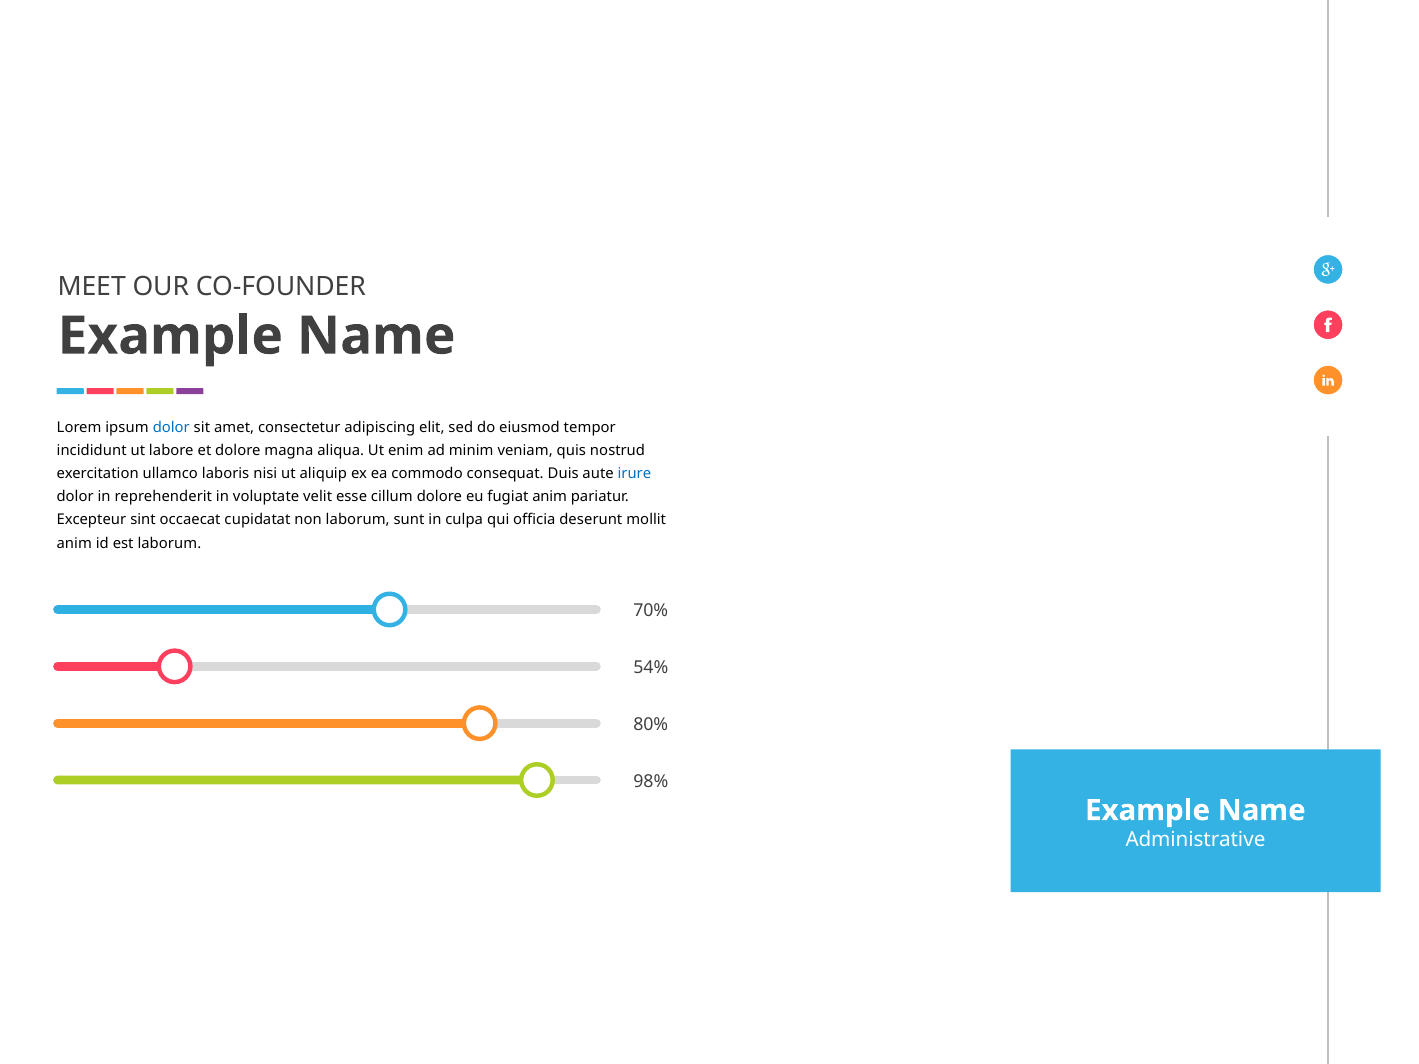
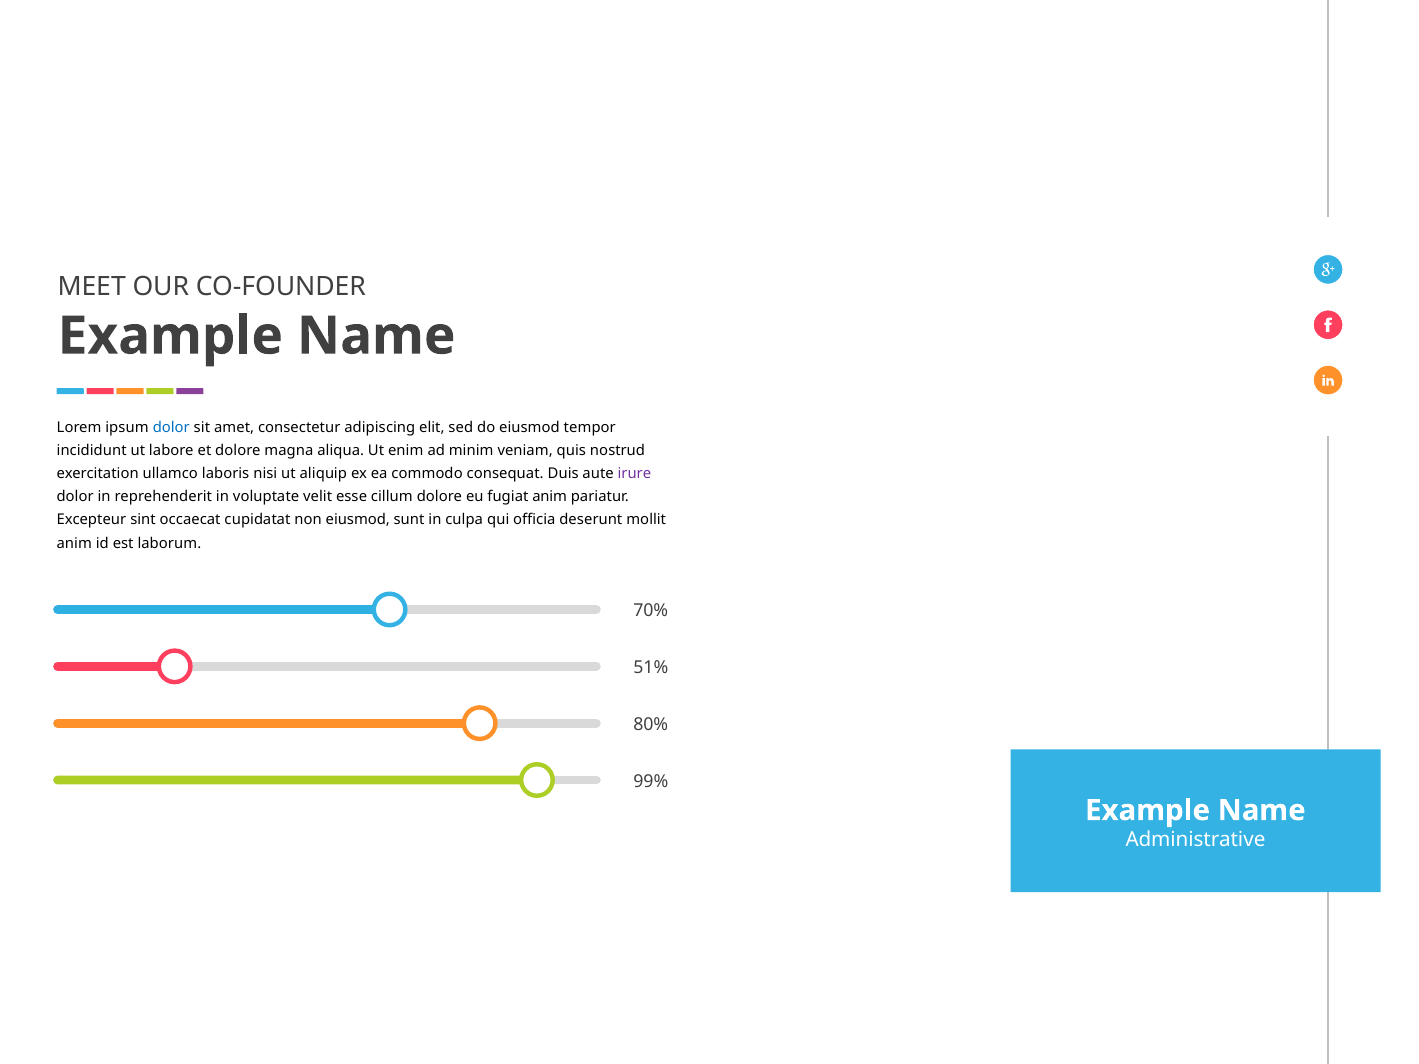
irure colour: blue -> purple (634, 474)
non laborum: laborum -> eiusmod (358, 520)
54%: 54% -> 51% (651, 668)
98%: 98% -> 99% (651, 781)
